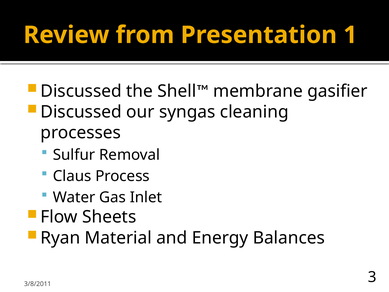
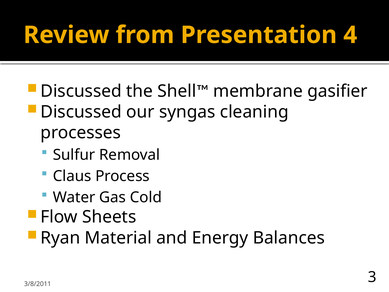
1: 1 -> 4 (350, 35)
Inlet: Inlet -> Cold (146, 197)
